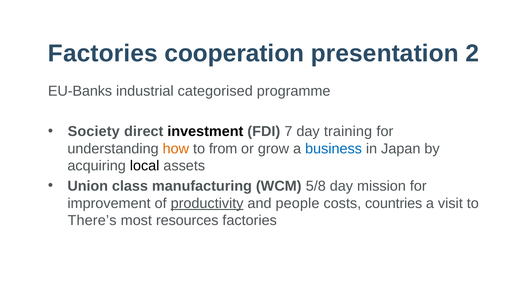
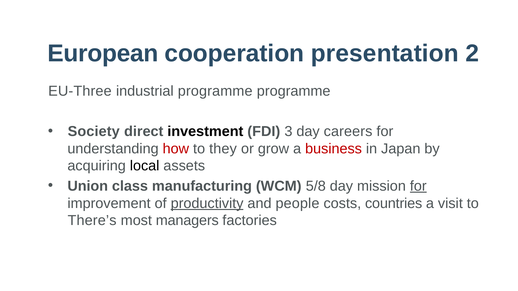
Factories: Factories -> European (103, 53)
EU-Banks: EU-Banks -> EU-Three (80, 91)
industrial categorised: categorised -> programme (215, 91)
7: 7 -> 3 (288, 132)
training: training -> careers (348, 132)
how colour: orange -> red (176, 149)
from: from -> they (223, 149)
business colour: blue -> red (334, 149)
for underline: none -> present (418, 186)
resources: resources -> managers (187, 221)
